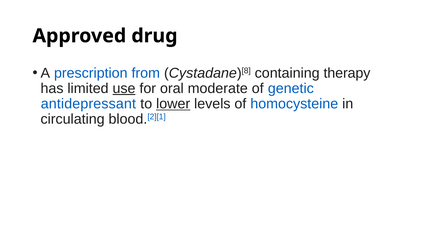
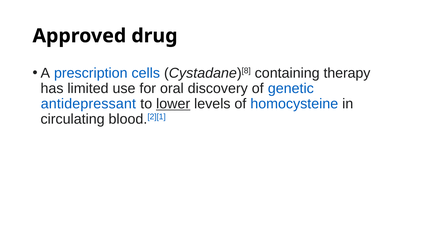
from: from -> cells (146, 73)
use underline: present -> none (124, 89)
moderate: moderate -> discovery (218, 89)
